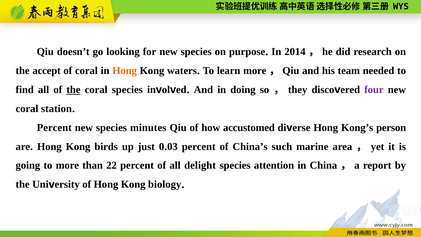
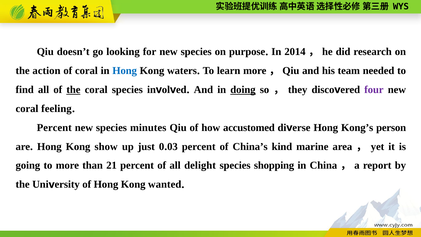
accept: accept -> action (46, 71)
Hong colour: orange -> blue (125, 71)
doing underline: none -> present (243, 90)
station: station -> feeling (56, 109)
birds: birds -> show (106, 146)
such: such -> kind (282, 146)
22: 22 -> 21 (112, 165)
attention: attention -> shopping (274, 165)
biology: biology -> wanted (165, 184)
